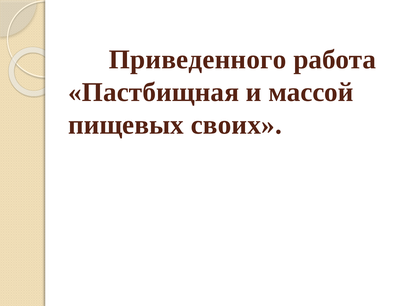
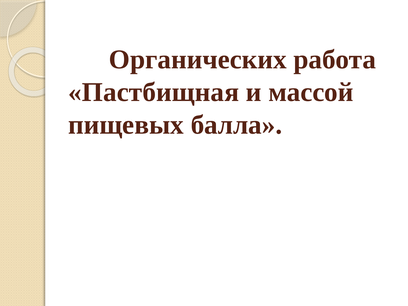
Приведенного: Приведенного -> Органических (198, 59)
своих: своих -> балла (236, 125)
